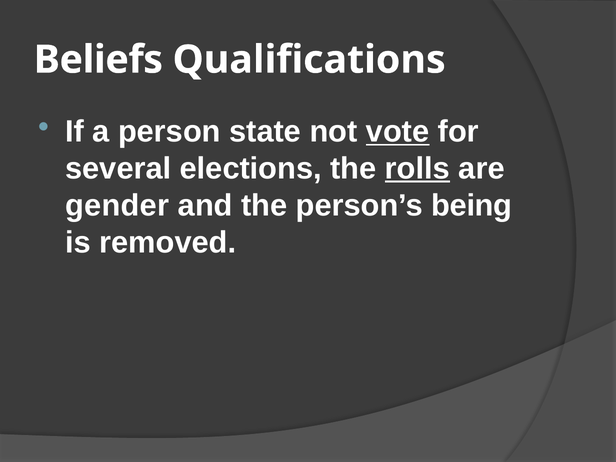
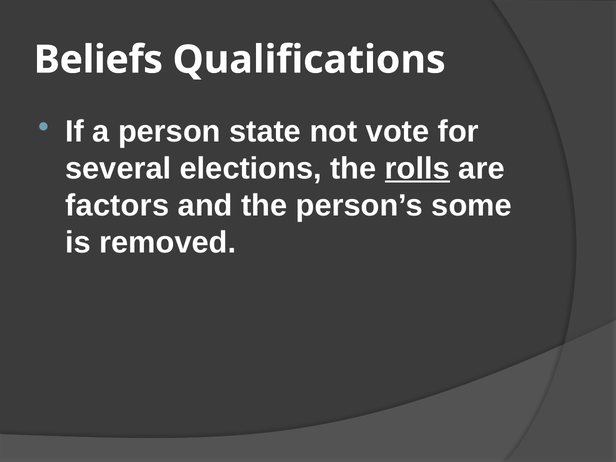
vote underline: present -> none (398, 131)
gender: gender -> factors (117, 205)
being: being -> some (472, 205)
